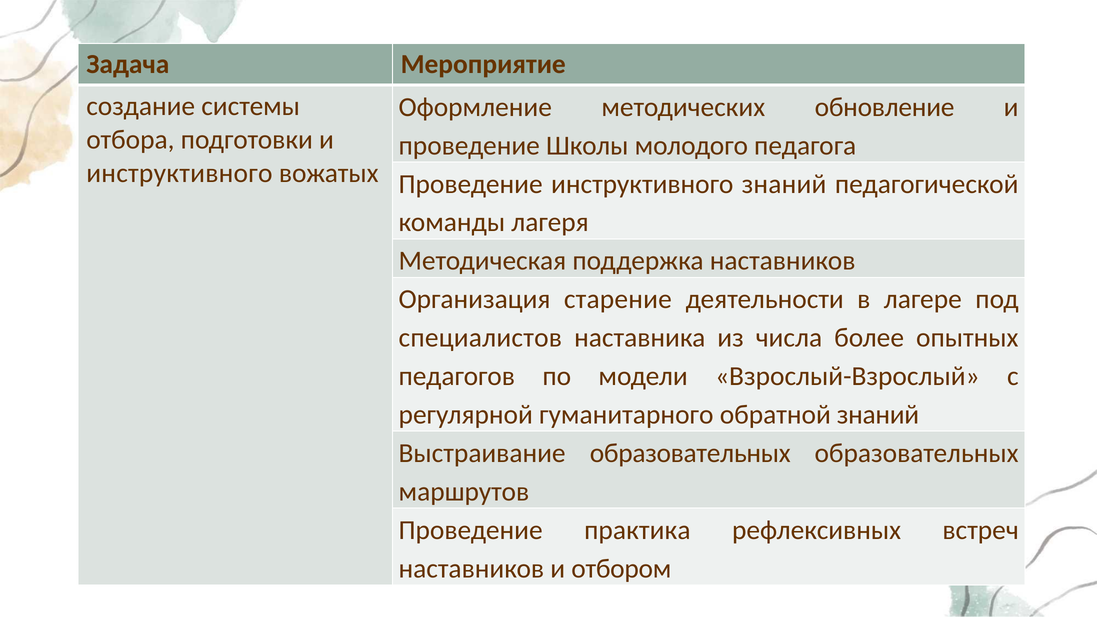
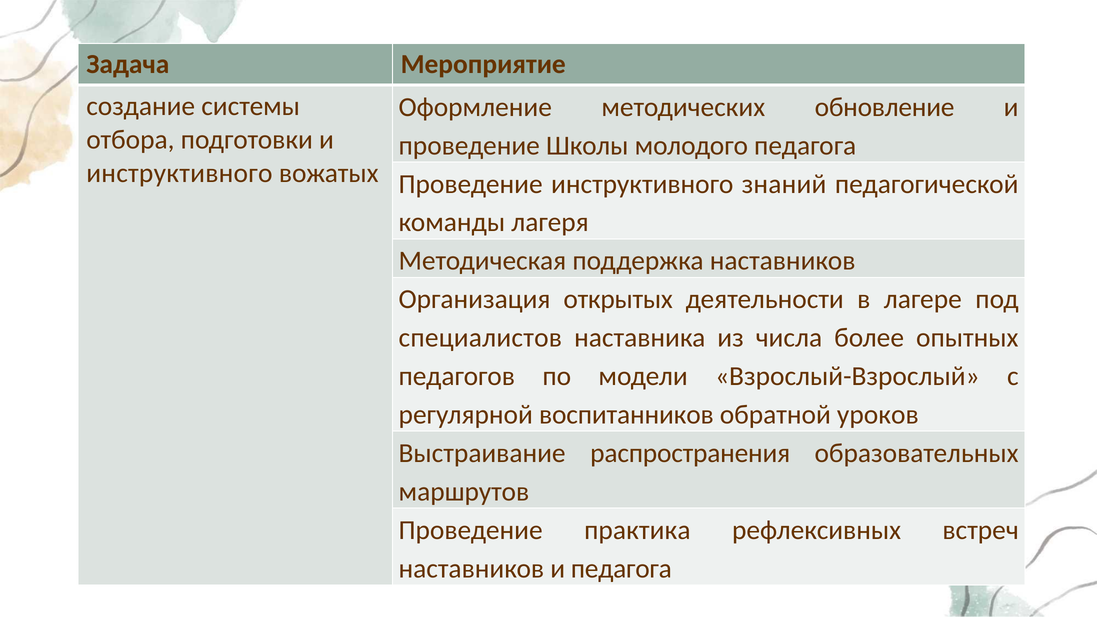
старение: старение -> открытых (618, 299)
гуманитарного: гуманитарного -> воспитанников (626, 415)
обратной знаний: знаний -> уроков (878, 415)
Выстраивание образовательных: образовательных -> распространения (690, 453)
и отбором: отбором -> педагога (621, 569)
